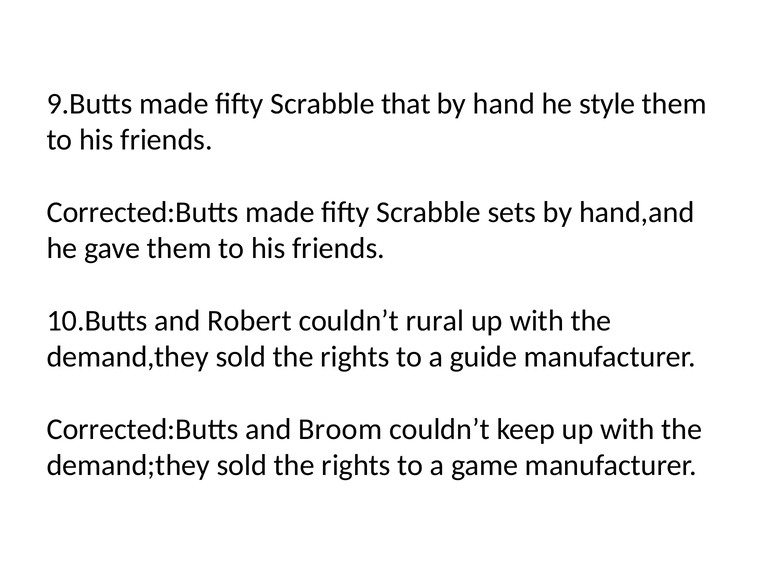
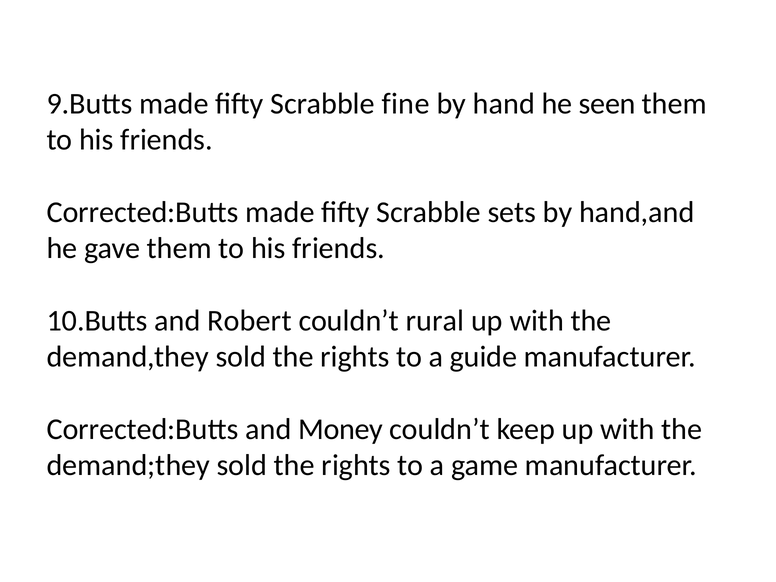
that: that -> fine (406, 104)
style: style -> seen (607, 104)
Broom: Broom -> Money (341, 429)
